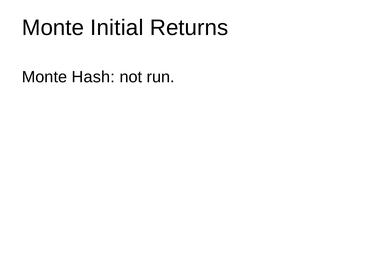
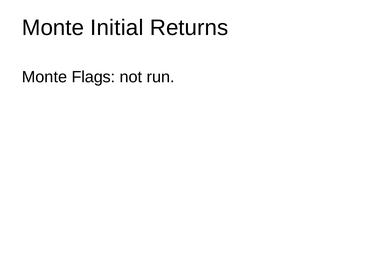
Hash: Hash -> Flags (93, 77)
